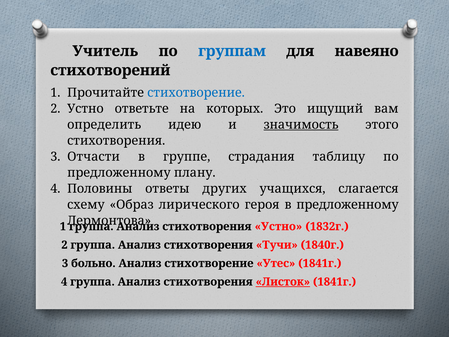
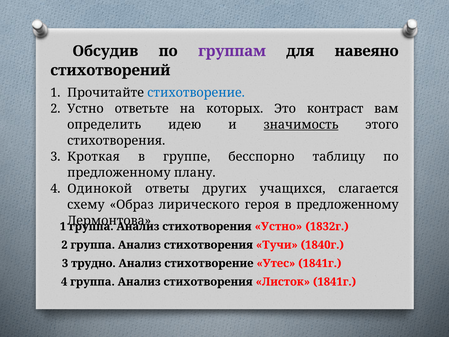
Учитель: Учитель -> Обсудив (105, 51)
группам colour: blue -> purple (232, 51)
ищущий: ищущий -> контраст (335, 109)
Отчасти: Отчасти -> Кроткая (94, 157)
страдания: страдания -> бесспорно (261, 157)
Половины: Половины -> Одинокой (100, 189)
больно: больно -> трудно (93, 263)
Листок underline: present -> none (283, 282)
